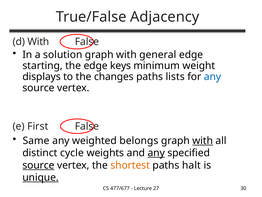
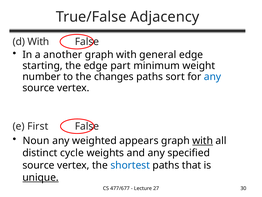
solution: solution -> another (63, 55)
keys: keys -> part (120, 66)
displays: displays -> number (42, 77)
lists: lists -> sort (175, 77)
Same: Same -> Noun (36, 140)
belongs: belongs -> appears (139, 140)
any underline: present -> none (156, 153)
source underline: present -> none (38, 165)
shortest colour: orange -> blue (130, 165)
halt: halt -> that (192, 165)
